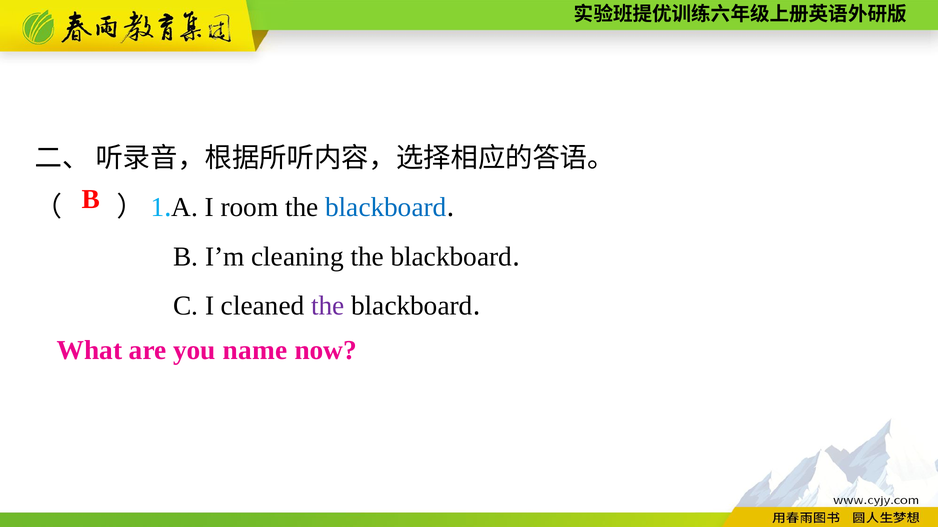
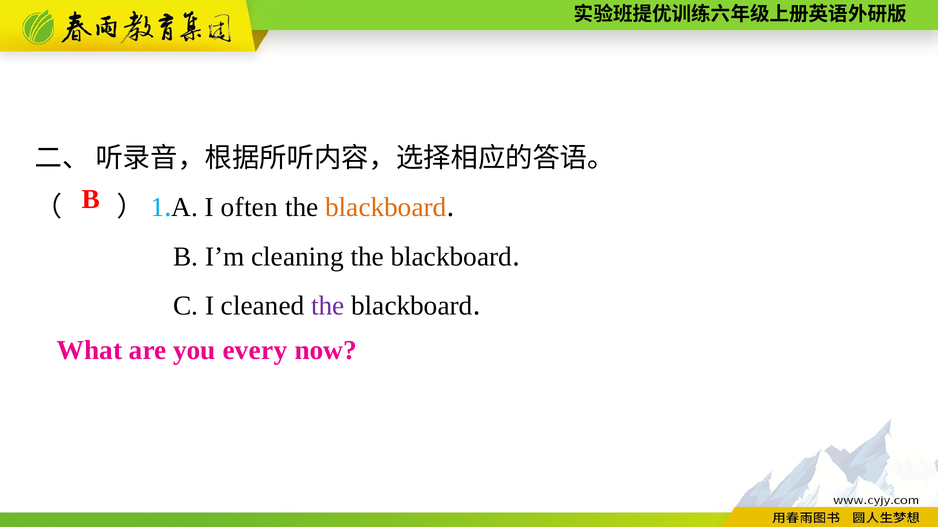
room: room -> often (249, 208)
blackboard colour: blue -> orange (386, 208)
name: name -> every (255, 351)
